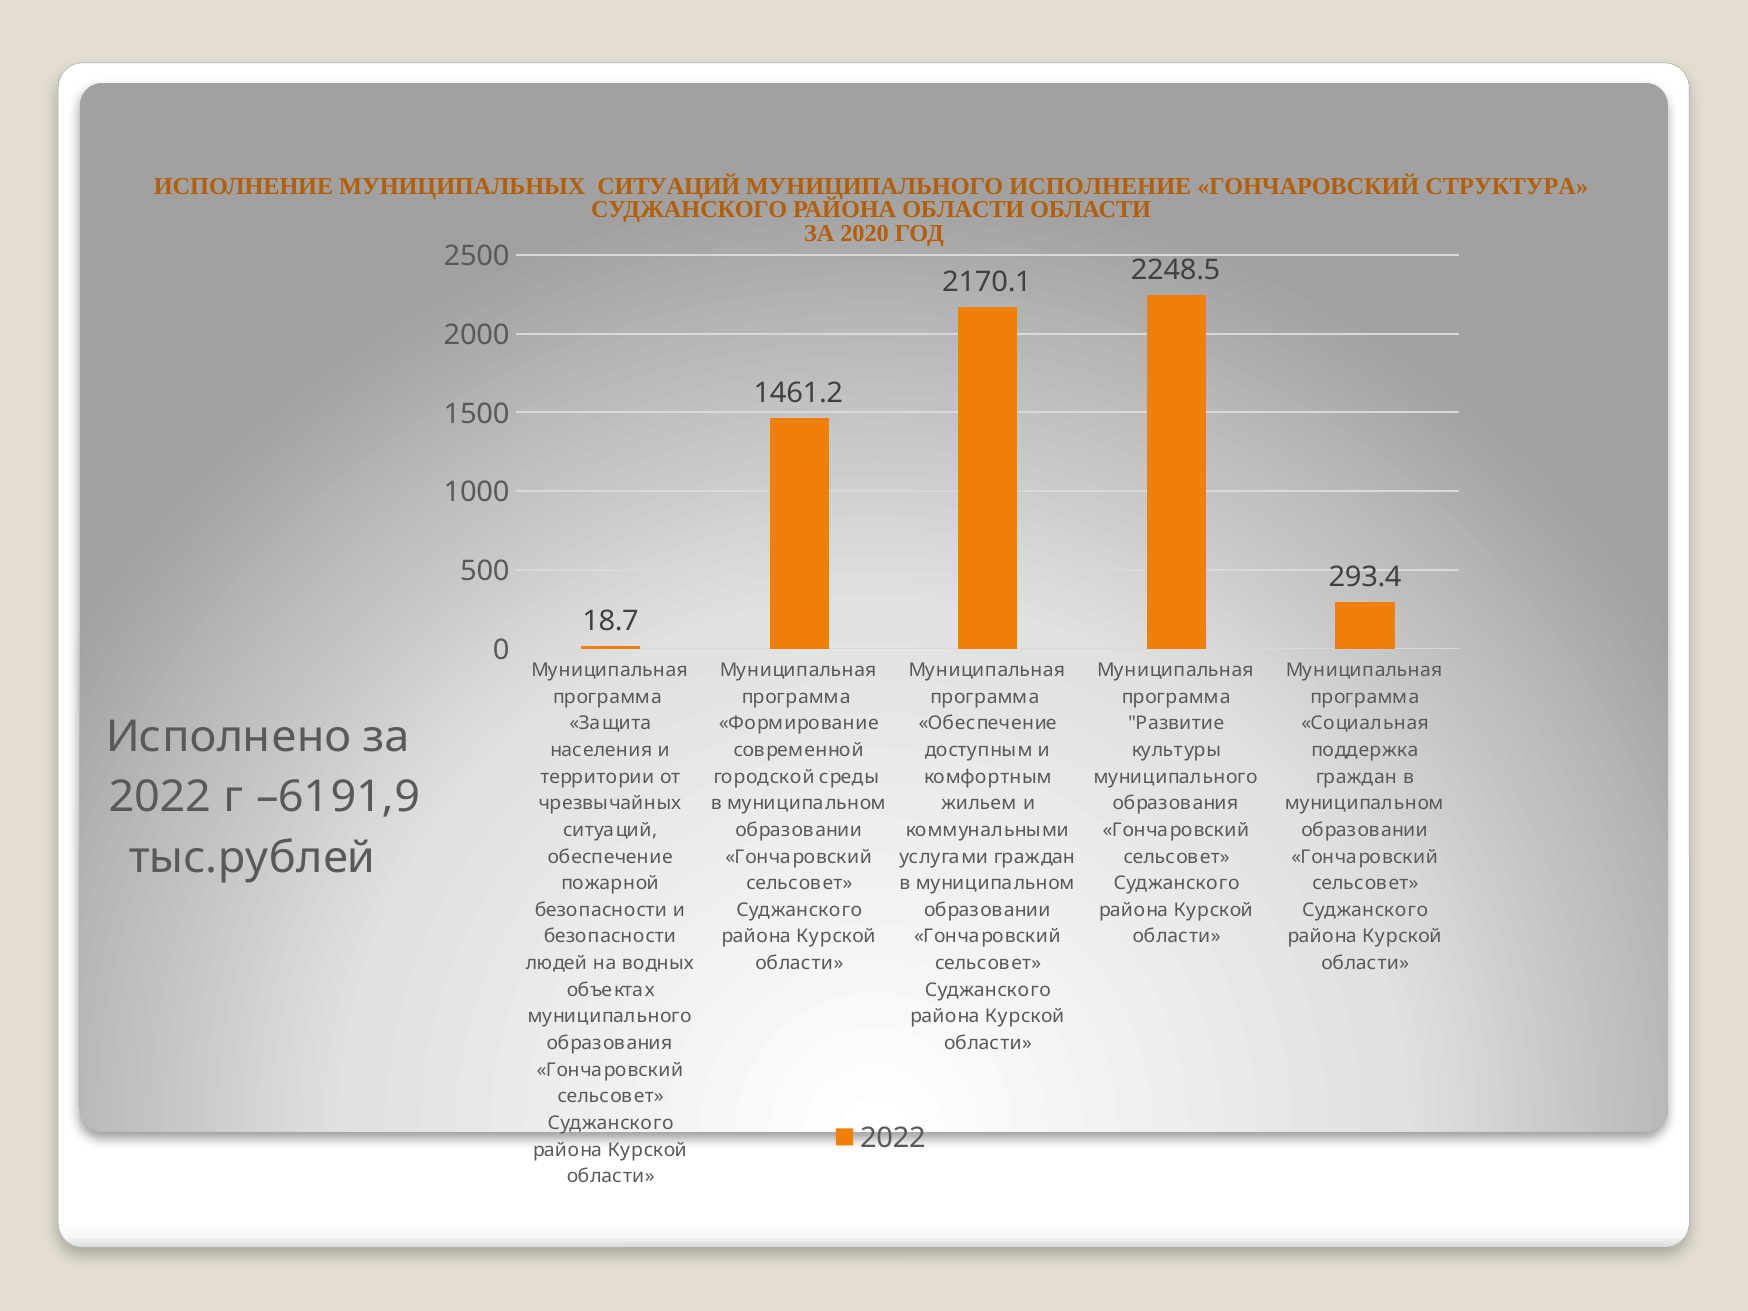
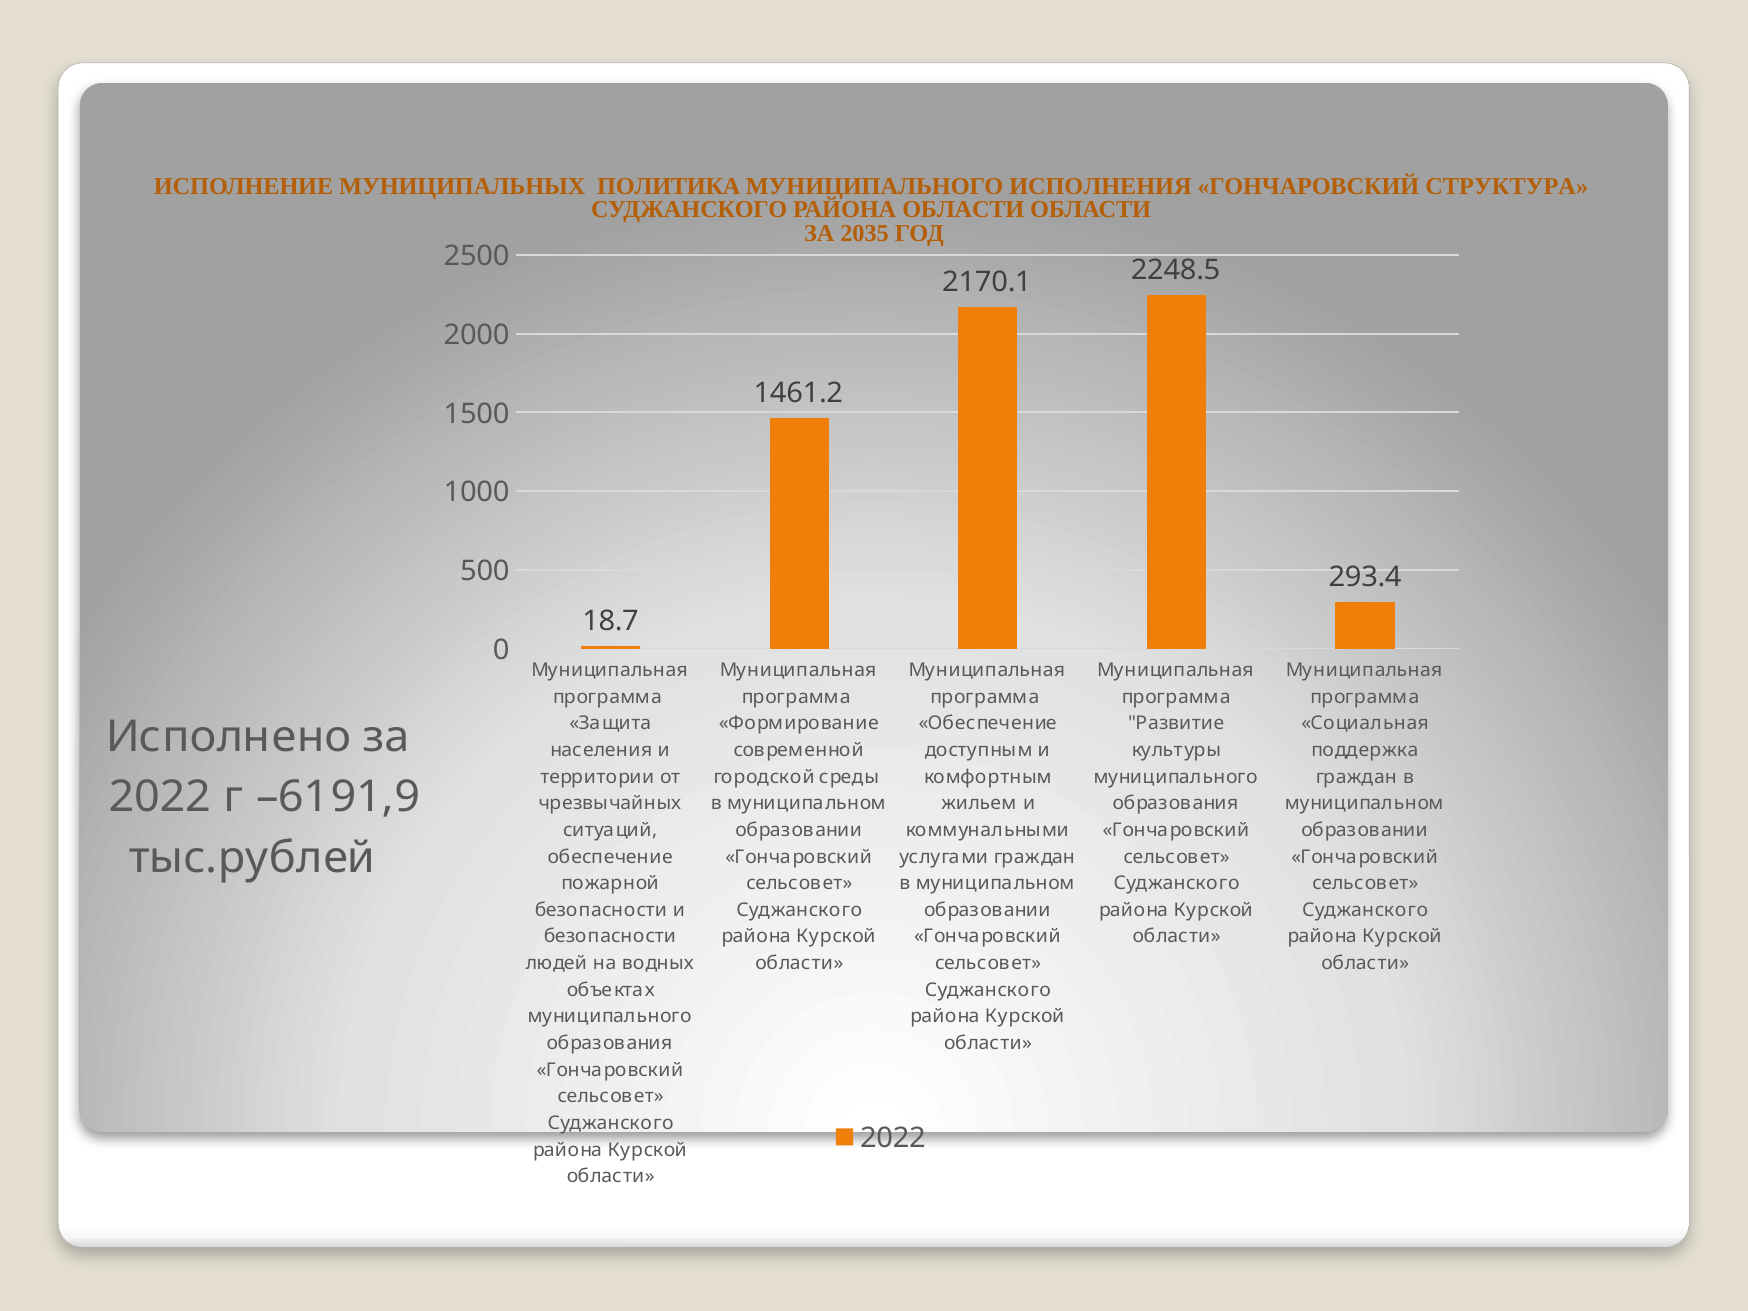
МУНИЦИПАЛЬНЫХ СИТУАЦИЙ: СИТУАЦИЙ -> ПОЛИТИКА (669, 186)
МУНИЦИПАЛЬНОГО ИСПОЛНЕНИЕ: ИСПОЛНЕНИЕ -> ИСПОЛНЕНИЯ (1100, 186)
2020: 2020 -> 2035 (865, 233)
